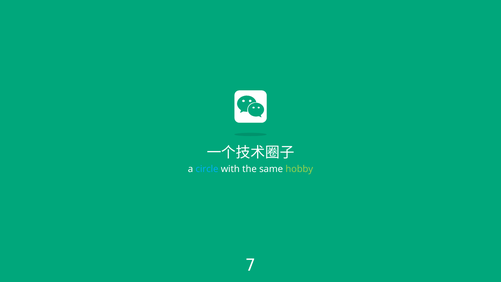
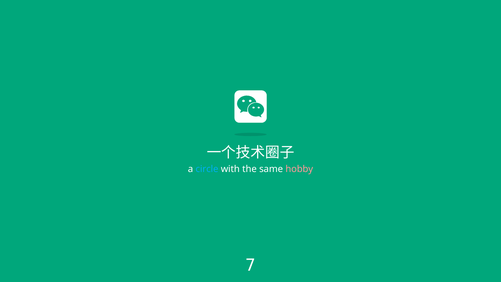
hobby colour: light green -> pink (299, 169)
